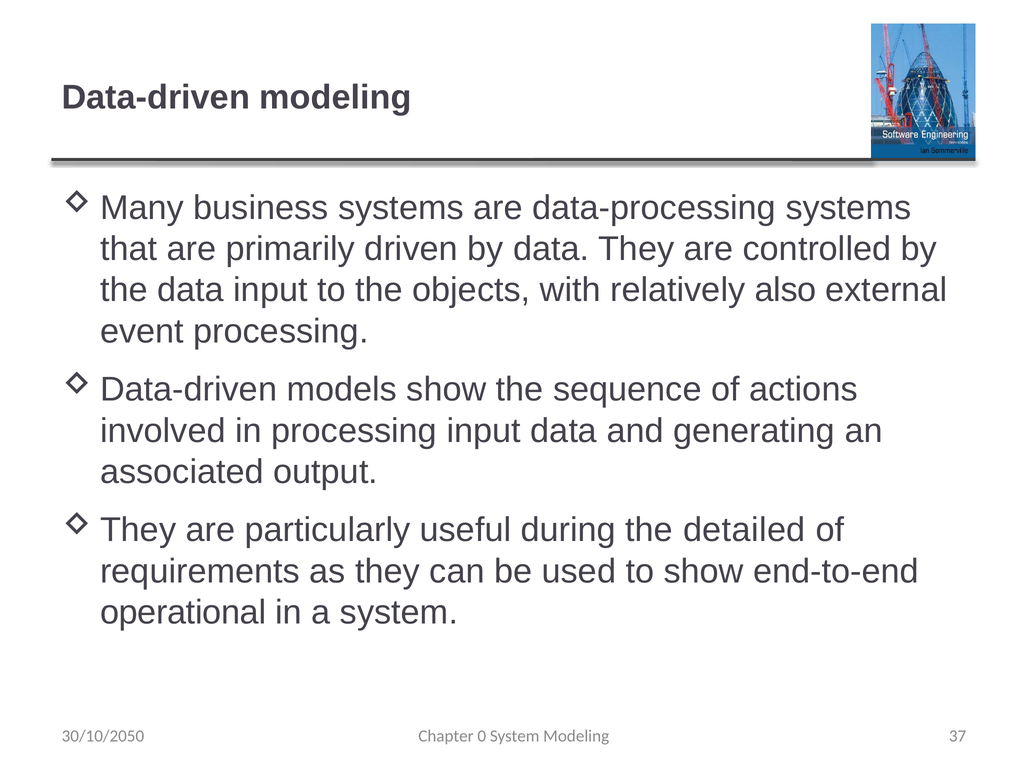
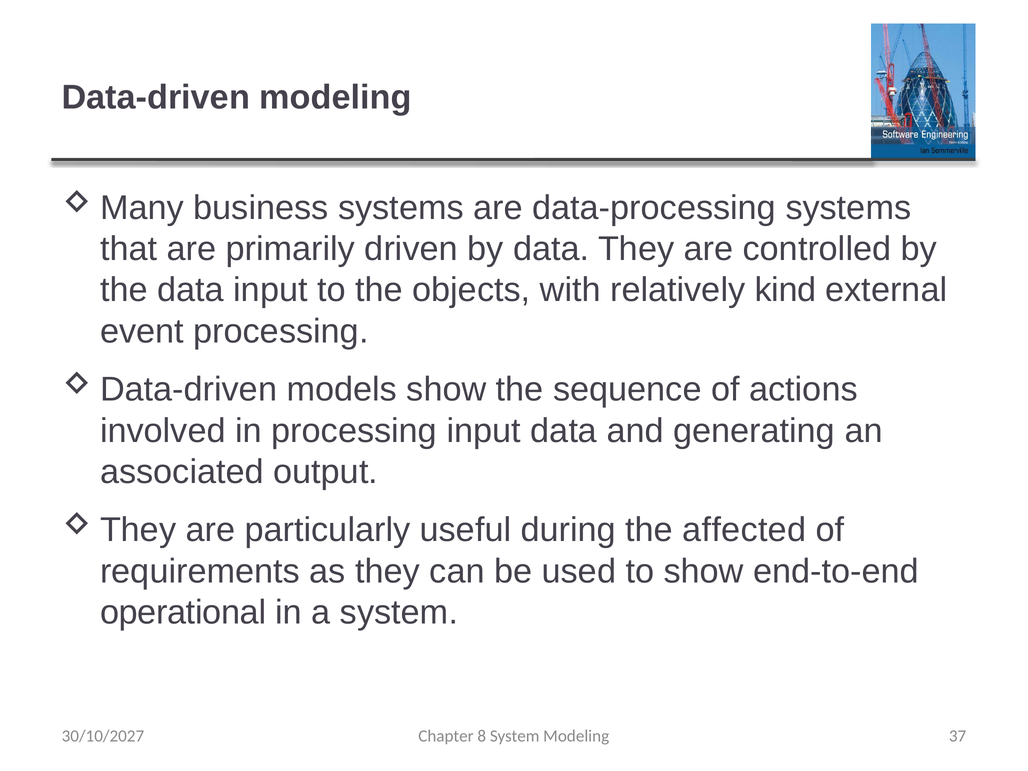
also: also -> kind (786, 290)
detailed: detailed -> affected (744, 530)
30/10/2050: 30/10/2050 -> 30/10/2027 (103, 736)
0: 0 -> 8 (482, 736)
